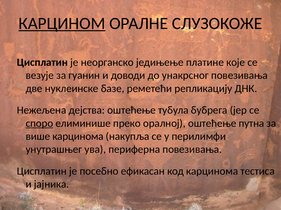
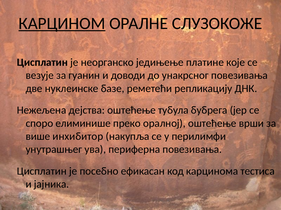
споро underline: present -> none (39, 124)
путна: путна -> врши (251, 124)
више карцинома: карцинома -> инхибитор (78, 137)
